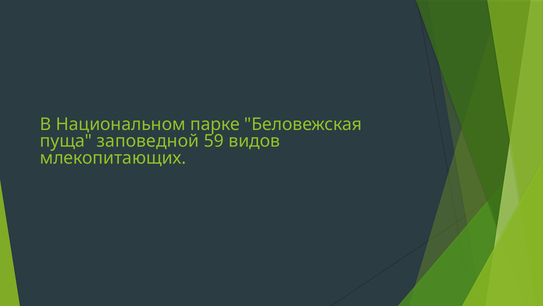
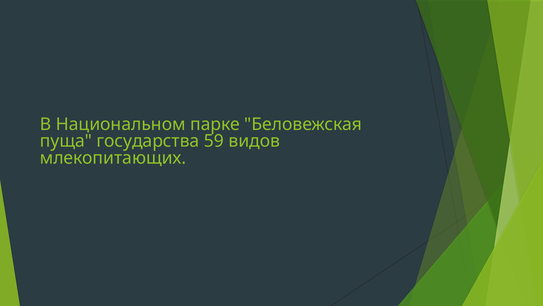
заповедной: заповедной -> государства (148, 141)
